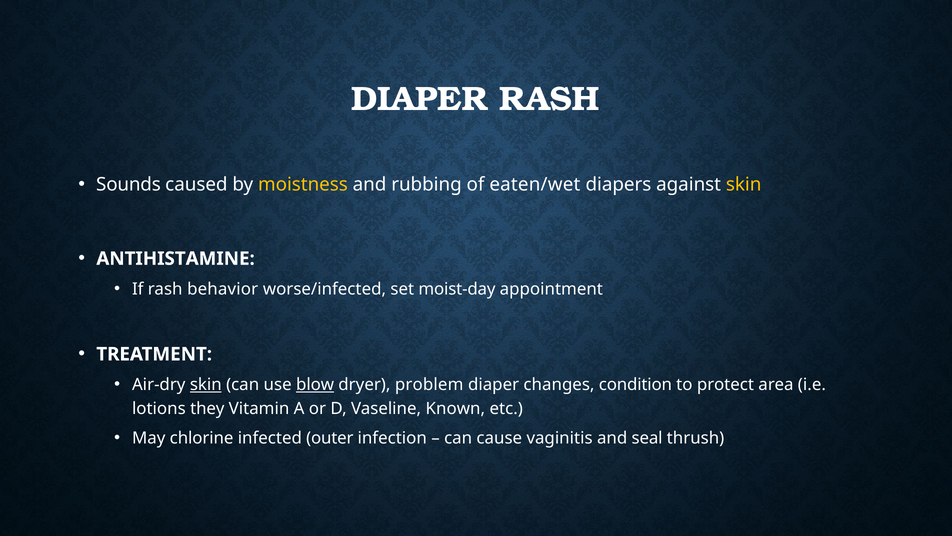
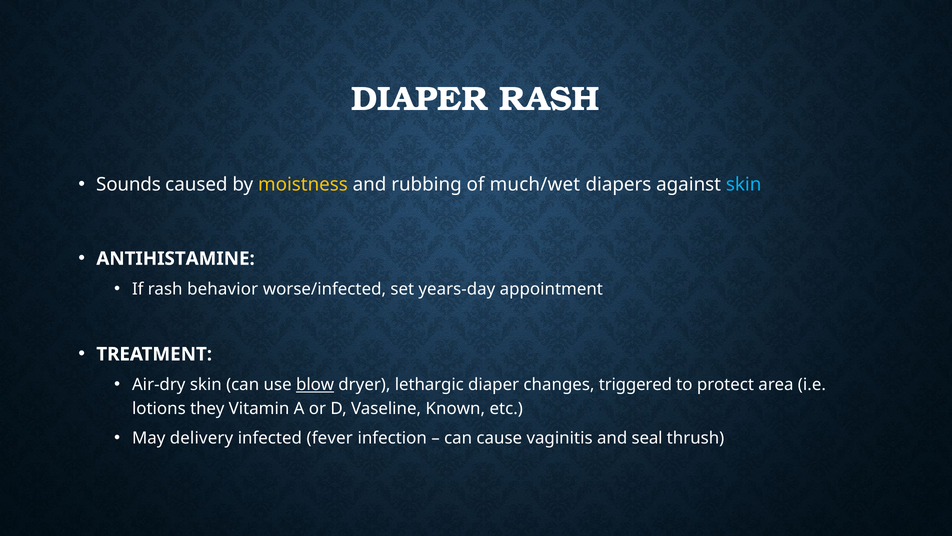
eaten/wet: eaten/wet -> much/wet (535, 184)
skin colour: yellow -> light blue (744, 184)
moist-day: moist-day -> years-day (457, 289)
skin underline: present -> none (206, 384)
problem: problem -> lethargic (429, 384)
condition: condition -> triggered (635, 384)
chlorine: chlorine -> delivery (201, 438)
outer: outer -> fever (330, 438)
